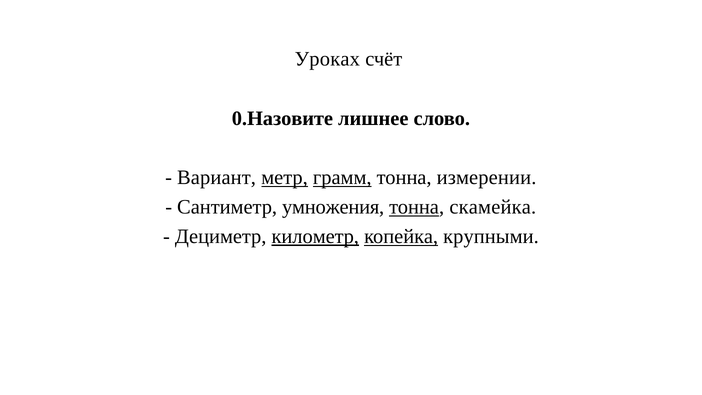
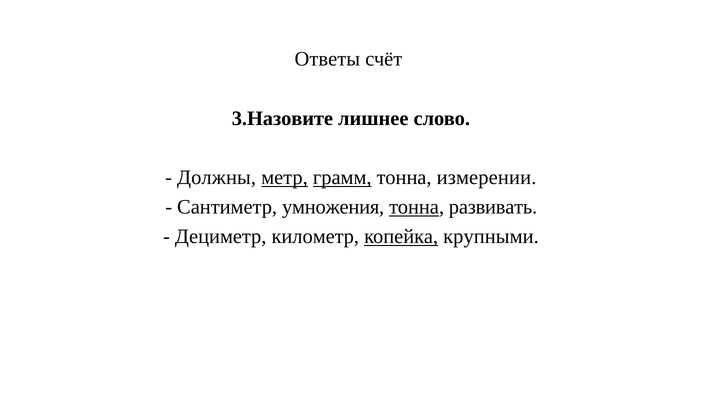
Уроках: Уроках -> Ответы (327, 59)
0.Назовите: 0.Назовите -> 3.Назовите (282, 119)
Вариант: Вариант -> Должны (217, 178)
скамейка: скамейка -> развивать (493, 207)
километр underline: present -> none (315, 236)
